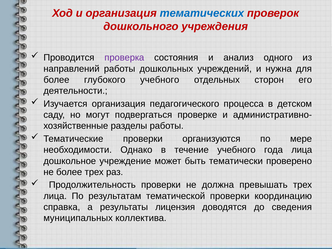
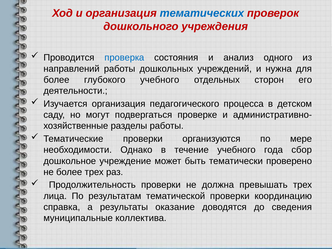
проверка colour: purple -> blue (124, 58)
года лица: лица -> сбор (302, 150)
лицензия: лицензия -> оказание (175, 207)
муниципальных: муниципальных -> муниципальные (78, 218)
